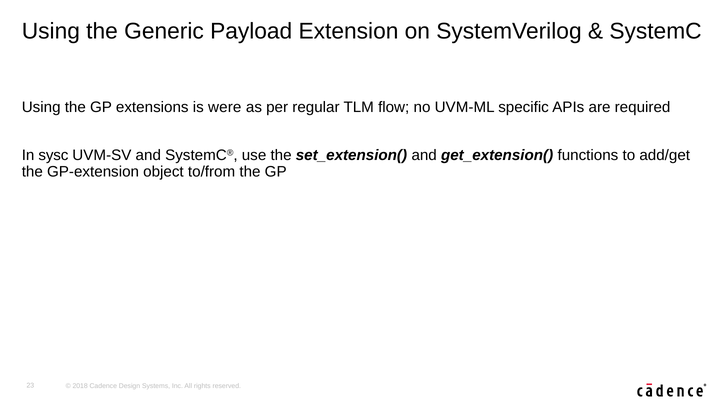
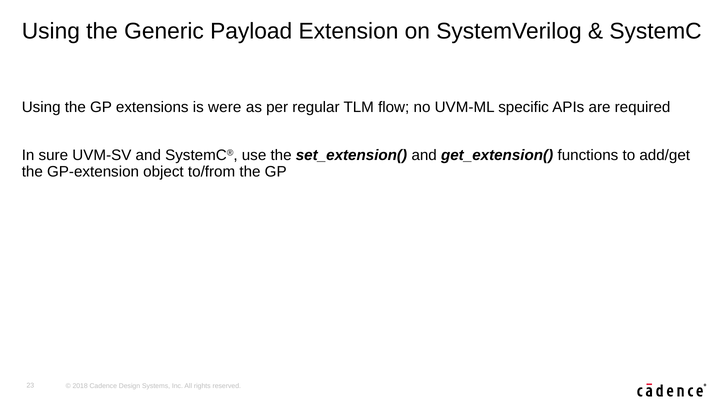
sysc: sysc -> sure (53, 156)
